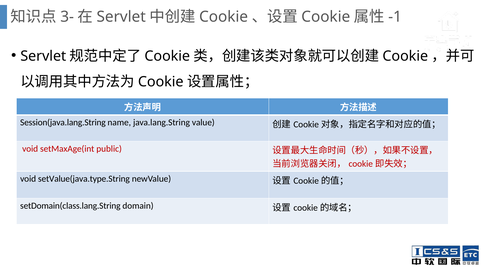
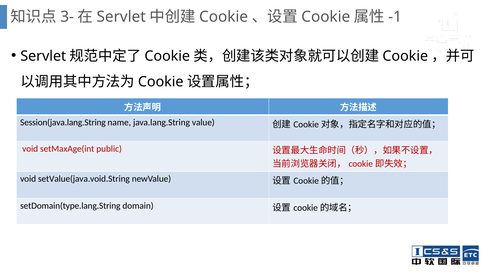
setValue(java.type.String: setValue(java.type.String -> setValue(java.void.String (84, 179)
setDomain(class.lang.String: setDomain(class.lang.String -> setDomain(type.lang.String (70, 206)
